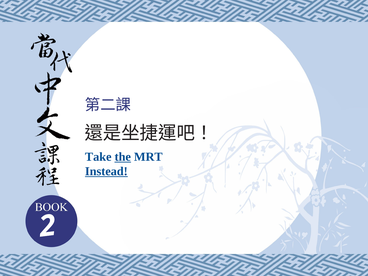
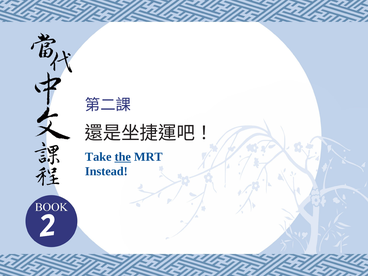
Instead underline: present -> none (106, 171)
